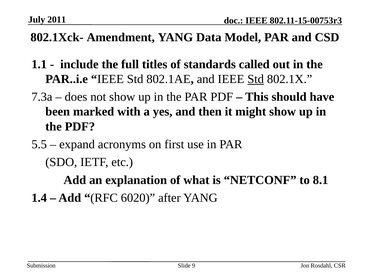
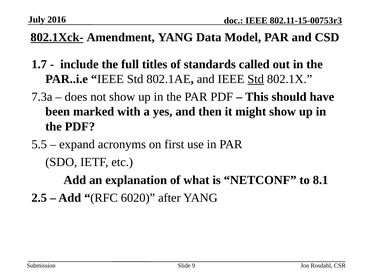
2011: 2011 -> 2016 (57, 20)
802.1Xck- underline: none -> present (57, 37)
1.1: 1.1 -> 1.7 (39, 64)
1.4: 1.4 -> 2.5 (39, 198)
